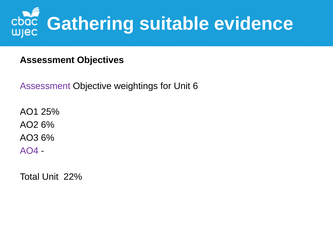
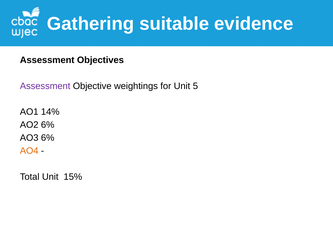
6: 6 -> 5 (195, 86)
25%: 25% -> 14% (50, 112)
AO4 colour: purple -> orange (29, 151)
22%: 22% -> 15% (73, 177)
